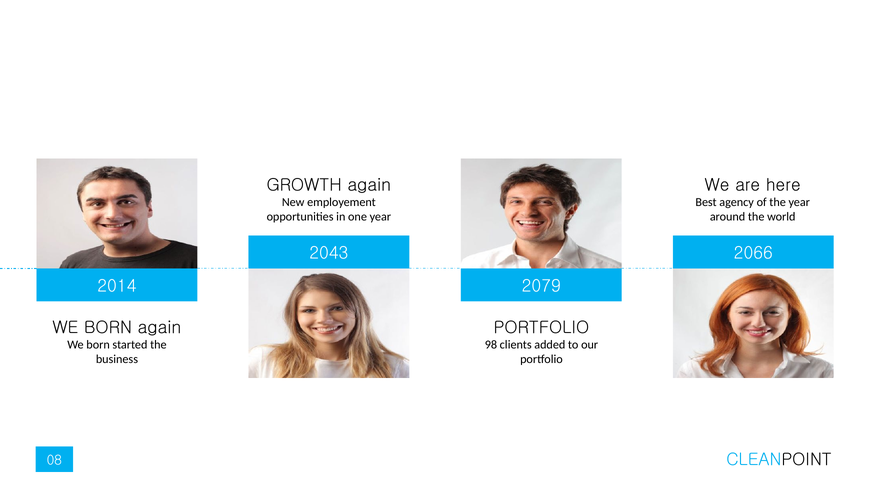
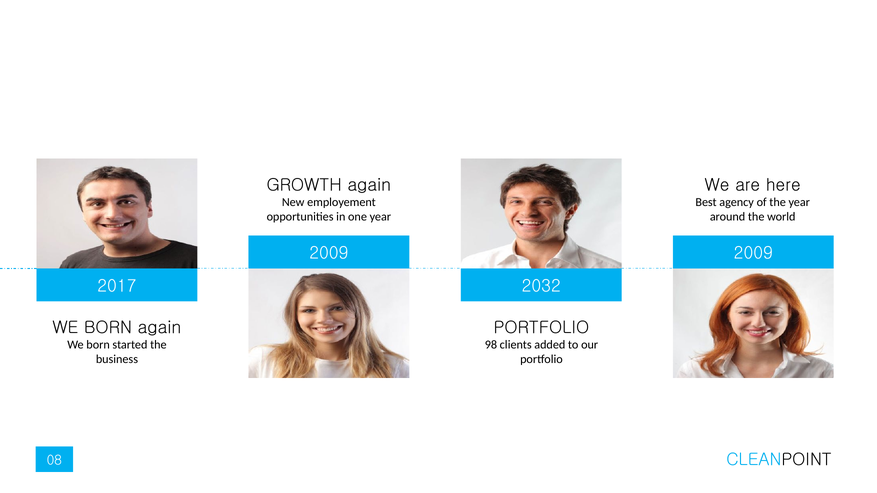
2043: 2043 -> 2009 (329, 253)
2066: 2066 -> 2009 (753, 253)
2014: 2014 -> 2017 (117, 286)
2079: 2079 -> 2032 (541, 286)
